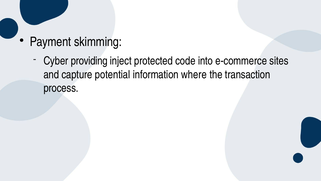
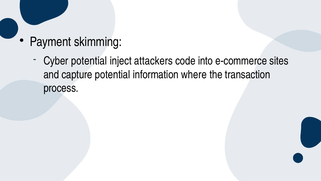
Cyber providing: providing -> potential (89, 61)
protected: protected -> attackers (153, 61)
